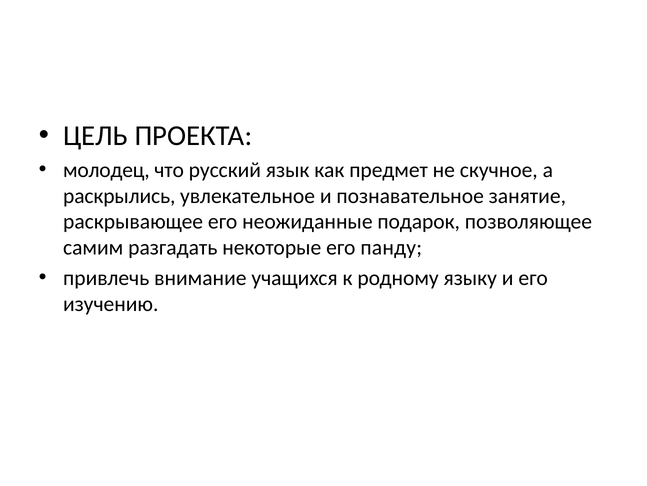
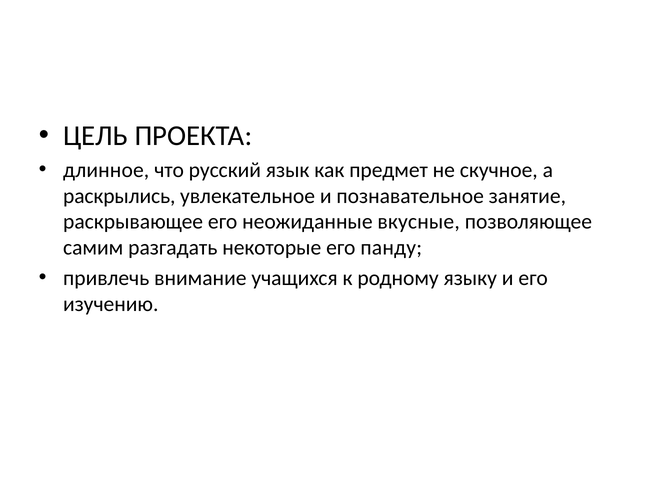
молодец: молодец -> длинное (106, 170)
подарок: подарок -> вкусные (419, 221)
